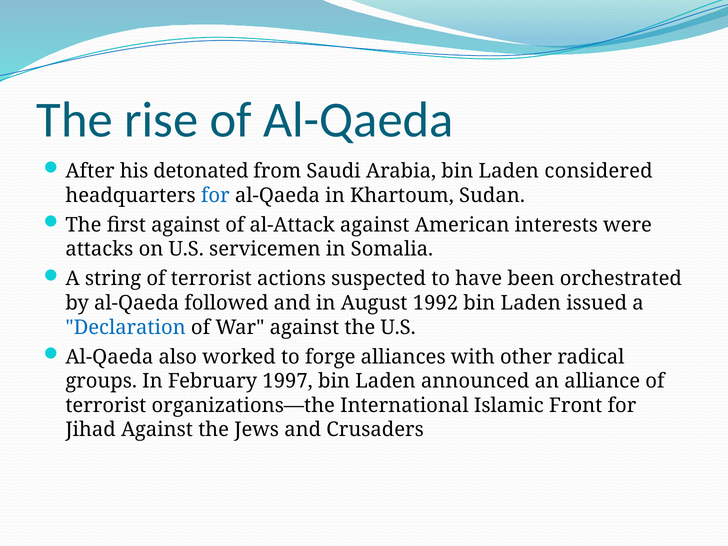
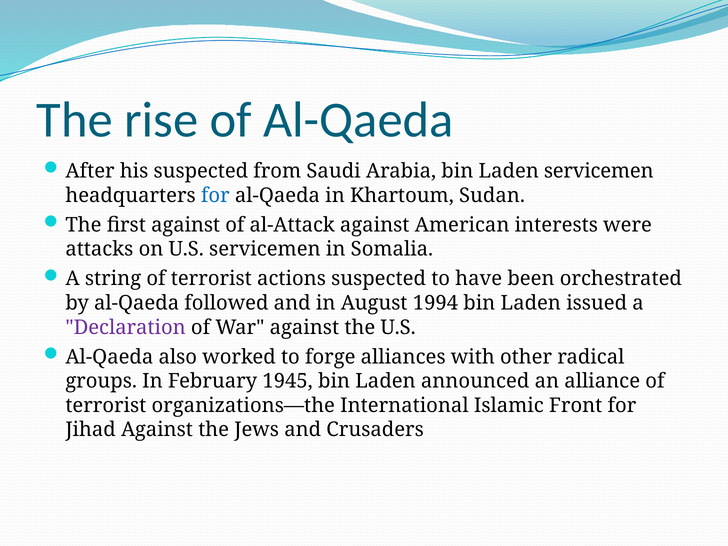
his detonated: detonated -> suspected (201, 171)
Laden considered: considered -> servicemen (599, 171)
1992: 1992 -> 1994 (435, 303)
Declaration colour: blue -> purple (126, 327)
1997: 1997 -> 1945 (288, 381)
